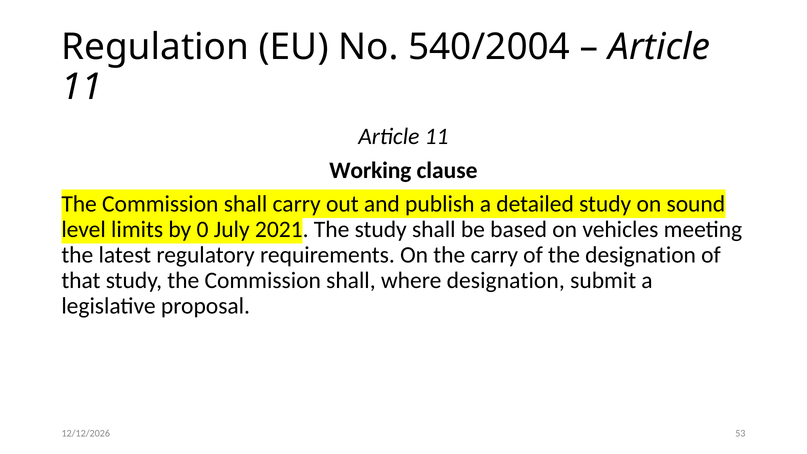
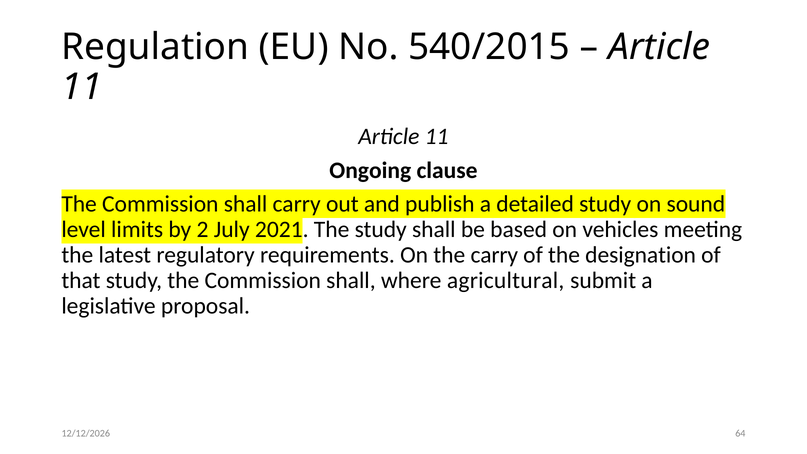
540/2004: 540/2004 -> 540/2015 (489, 47)
Working: Working -> Ongoing (370, 170)
0: 0 -> 2 (203, 229)
where designation: designation -> agricultural (506, 280)
53: 53 -> 64 (740, 433)
